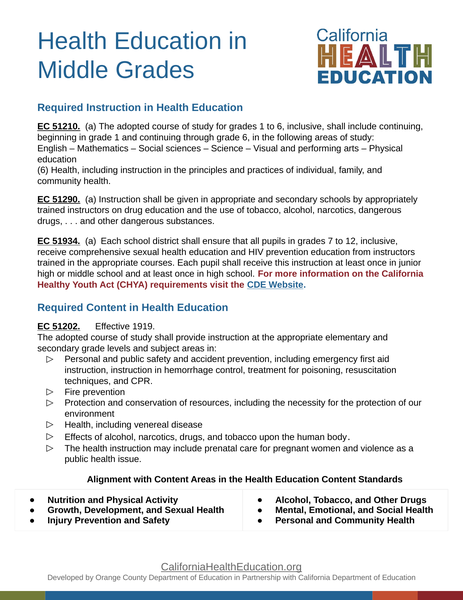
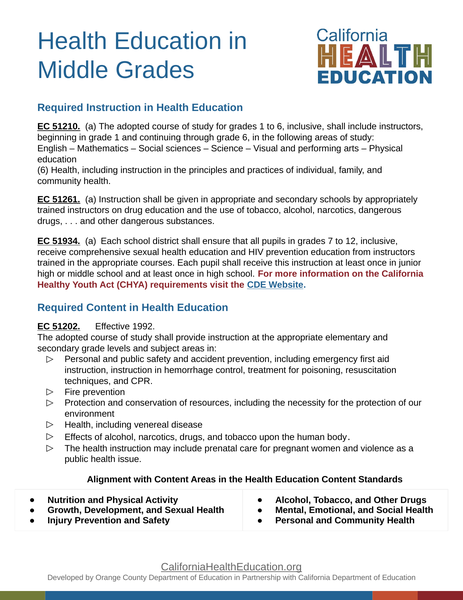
include continuing: continuing -> instructors (401, 126)
51290: 51290 -> 51261 (66, 199)
1919: 1919 -> 1992 (144, 326)
